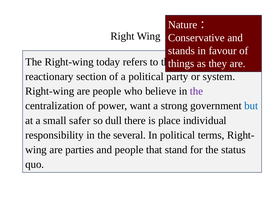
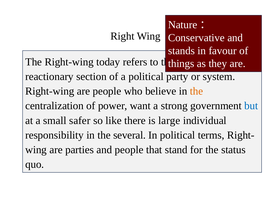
the colour: purple -> orange (196, 91)
dull: dull -> like (114, 120)
place: place -> large (169, 120)
